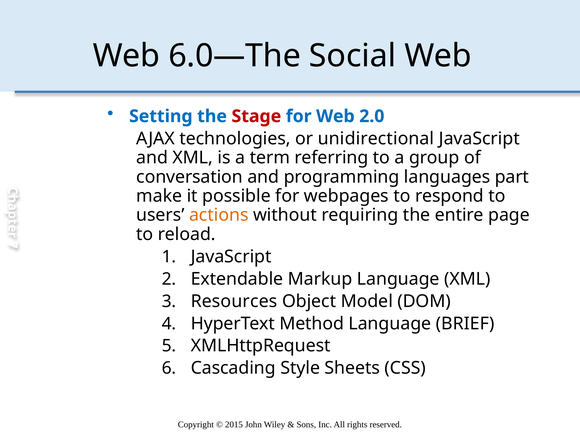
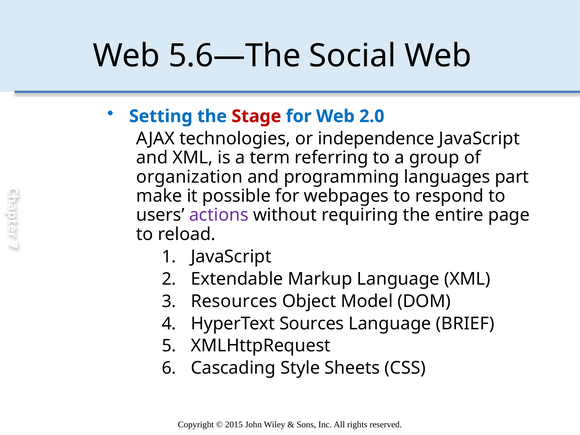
6.0—The: 6.0—The -> 5.6—The (235, 56)
unidirectional: unidirectional -> independence (376, 139)
conversation: conversation -> organization (189, 177)
actions colour: orange -> purple (219, 215)
Method: Method -> Sources (312, 323)
